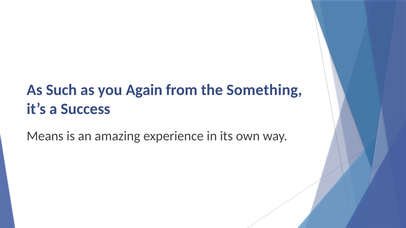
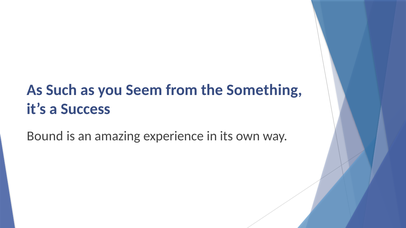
Again: Again -> Seem (144, 90)
Means: Means -> Bound (45, 136)
